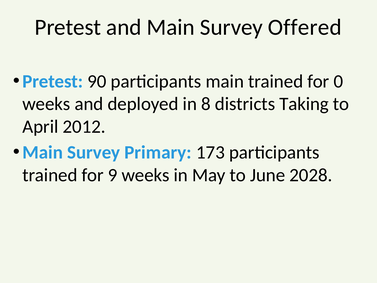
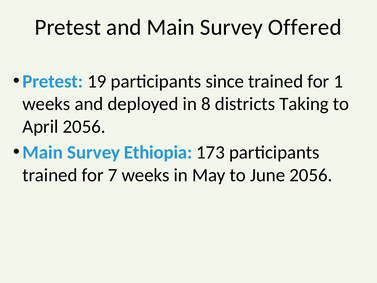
90: 90 -> 19 (97, 81)
participants main: main -> since (225, 81)
0: 0 -> 1 (338, 81)
April 2012: 2012 -> 2056 (84, 127)
Primary: Primary -> Ethiopia (158, 152)
9: 9 -> 7 (113, 175)
June 2028: 2028 -> 2056 (311, 175)
